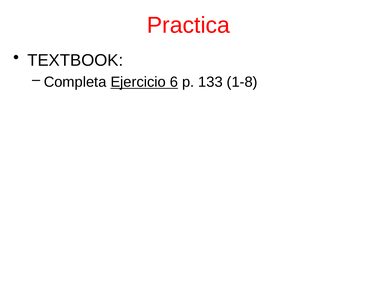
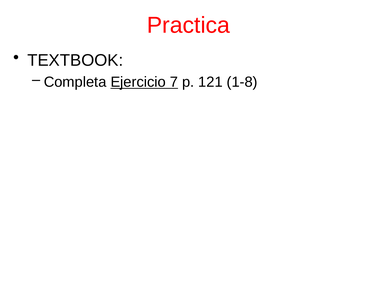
6: 6 -> 7 (174, 82)
133: 133 -> 121 (210, 82)
